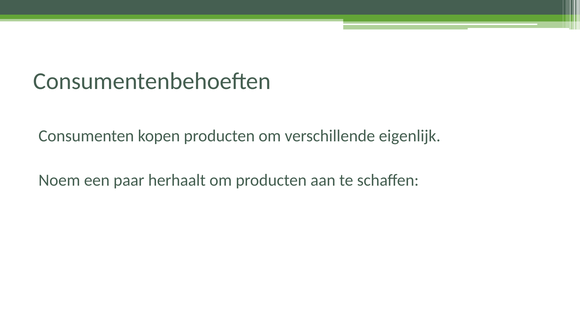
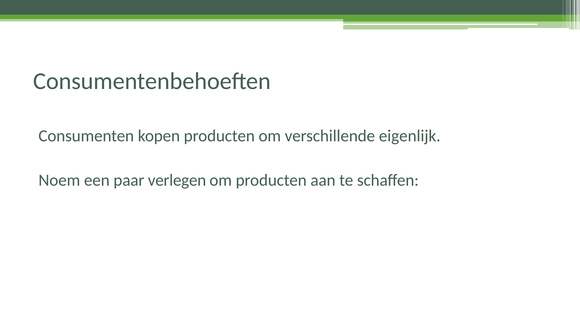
herhaalt: herhaalt -> verlegen (177, 180)
